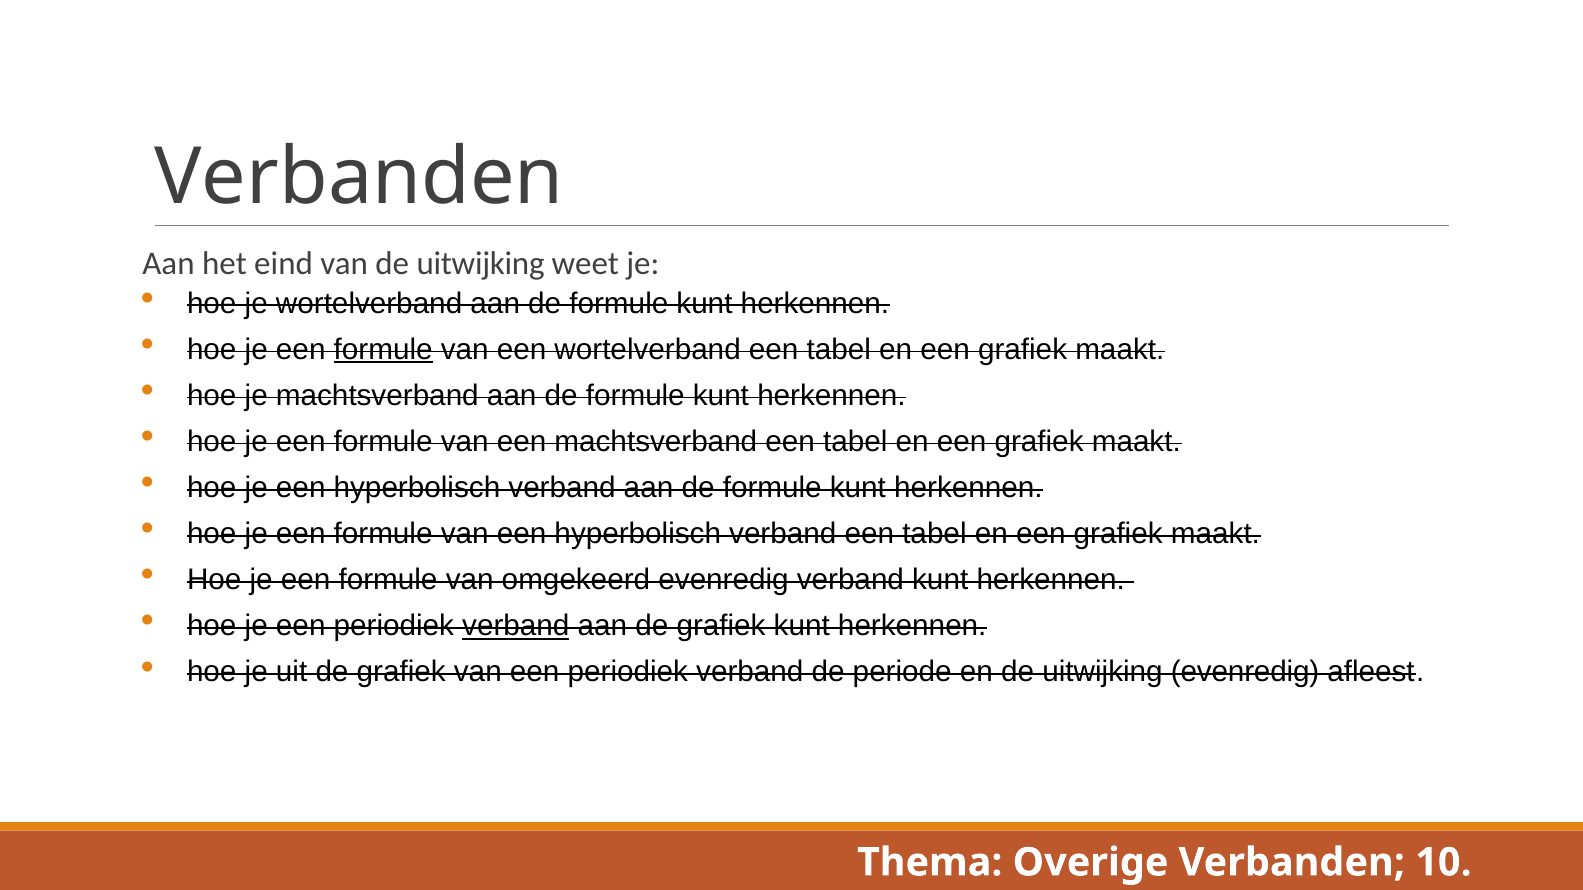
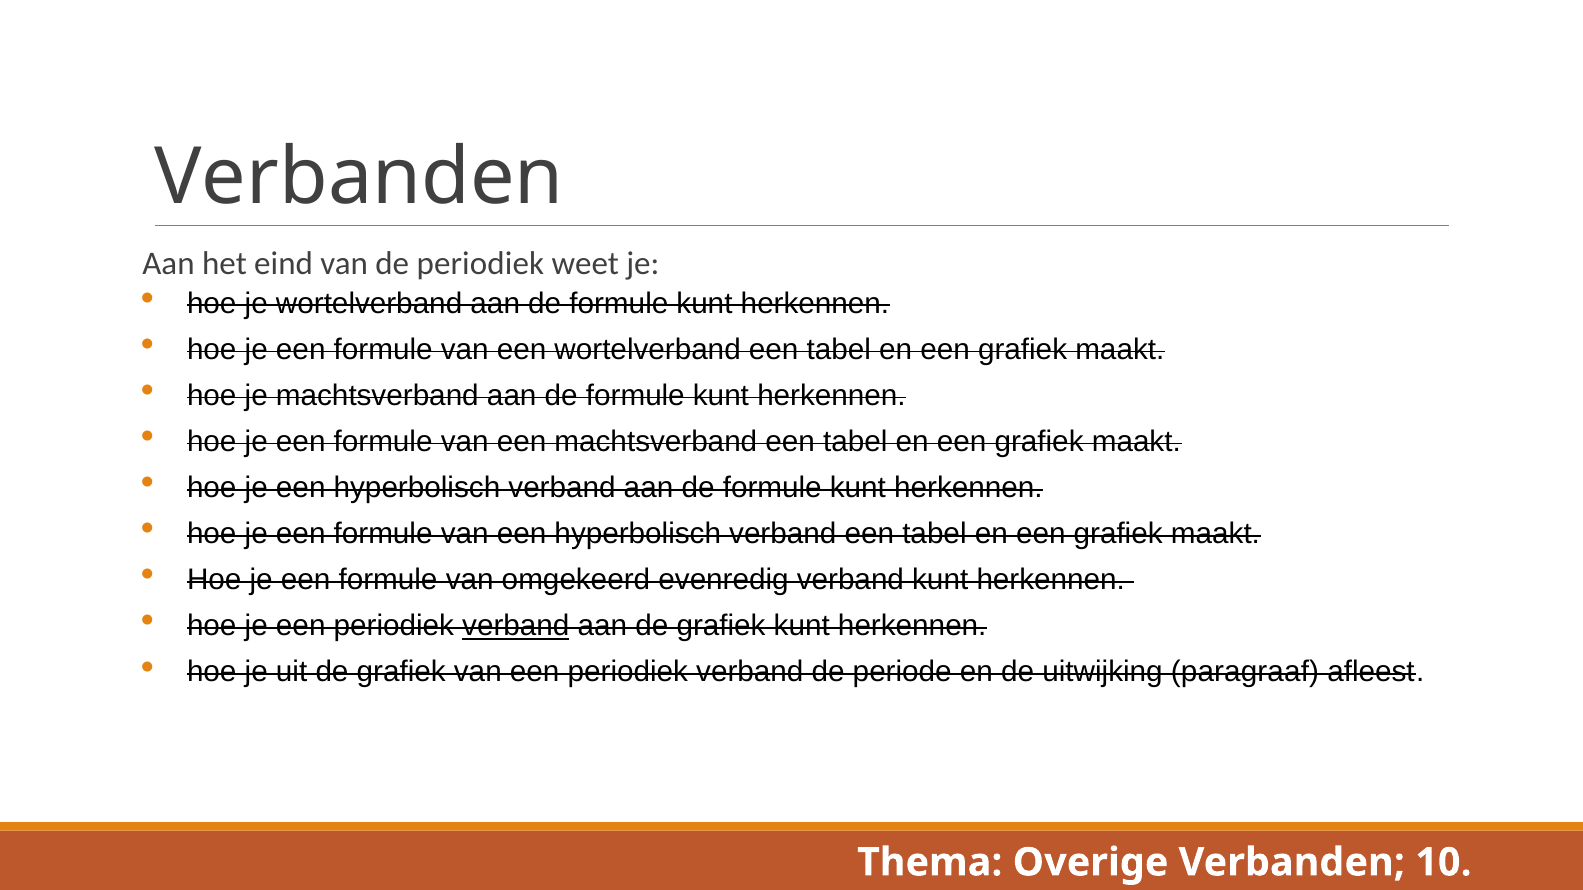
van de uitwijking: uitwijking -> periodiek (480, 263)
formule underline: present -> none (383, 350)
uitwijking evenredig: evenredig -> paragraaf (1245, 672)
